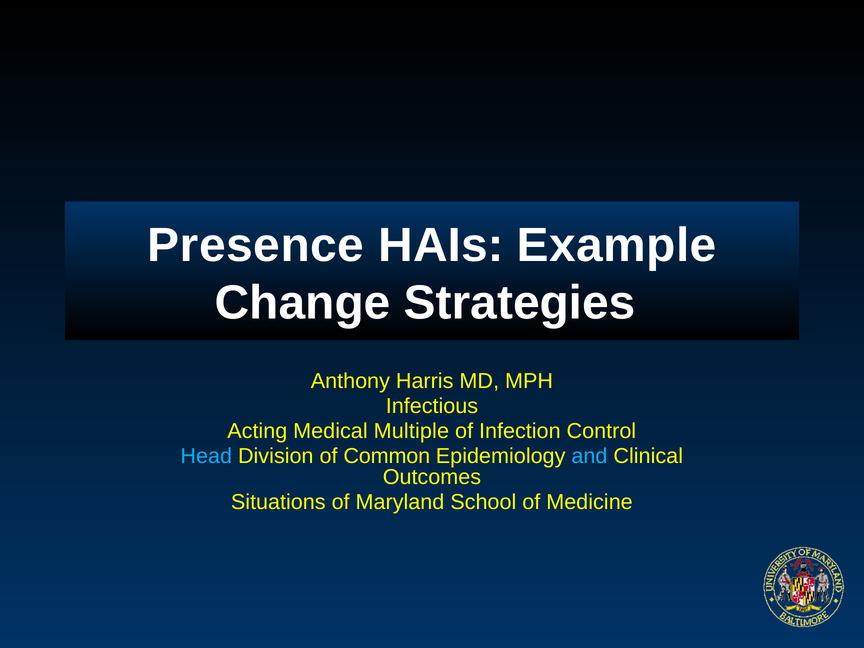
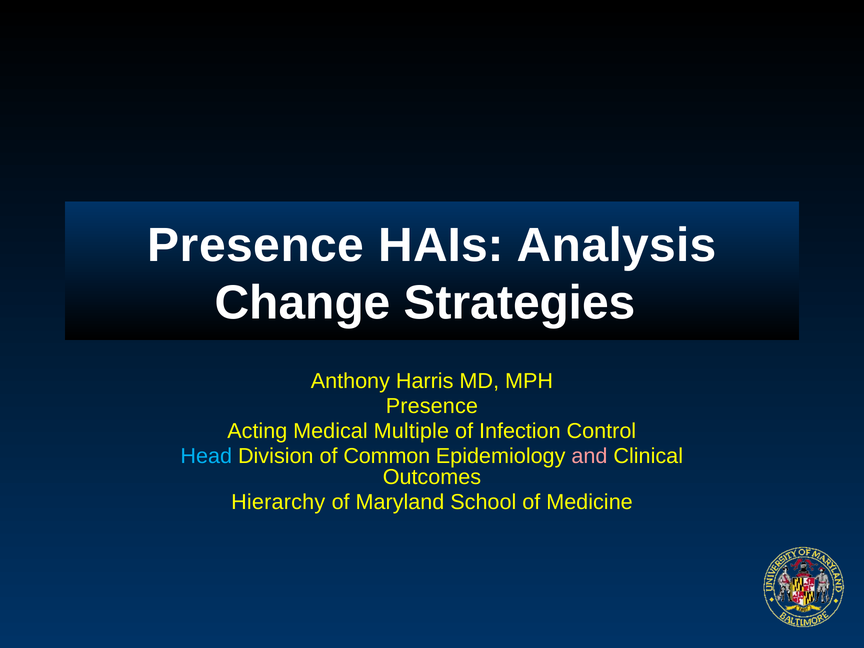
Example: Example -> Analysis (617, 245)
Infectious: Infectious -> Presence (432, 406)
and colour: light blue -> pink (589, 456)
Situations: Situations -> Hierarchy (278, 502)
